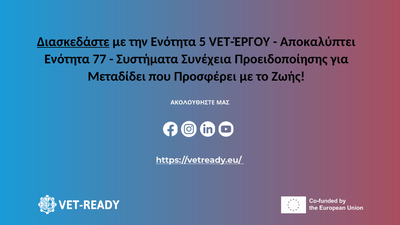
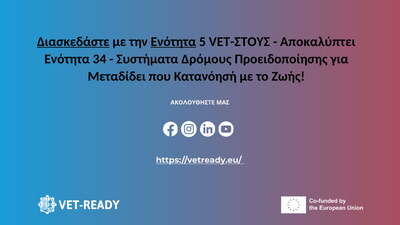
Ενότητα underline: none -> present (173, 42)
VET-ΈΡΓΟΥ: VET-ΈΡΓΟΥ -> VET-ΣΤΟΥΣ (239, 42)
77: 77 -> 34 (100, 59)
Συνέχεια: Συνέχεια -> Δρόμους (206, 59)
Προσφέρει: Προσφέρει -> Κατανόησή (205, 76)
